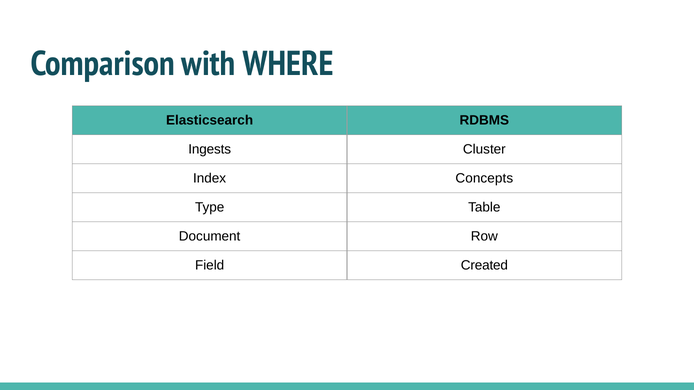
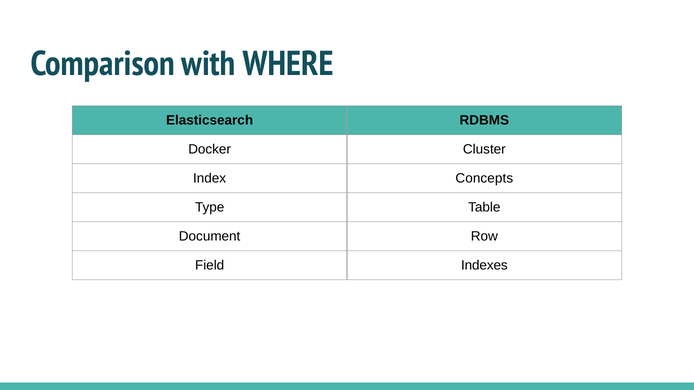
Ingests: Ingests -> Docker (210, 150)
Created: Created -> Indexes (484, 266)
